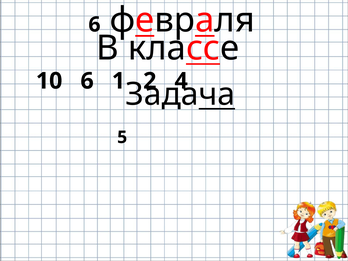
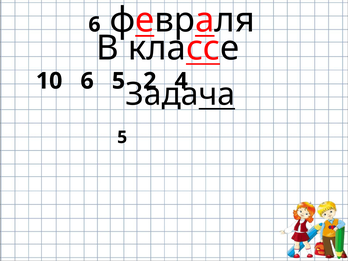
6 1: 1 -> 5 (118, 81)
